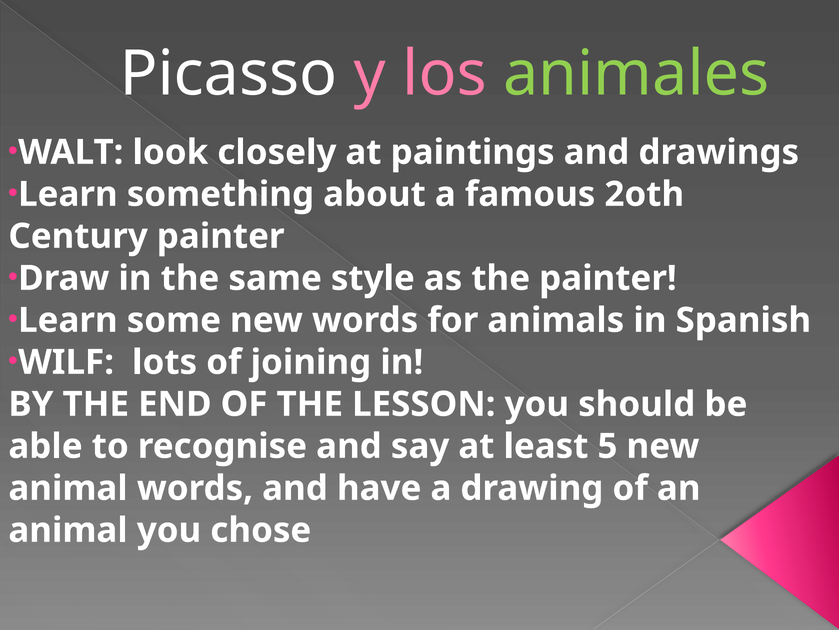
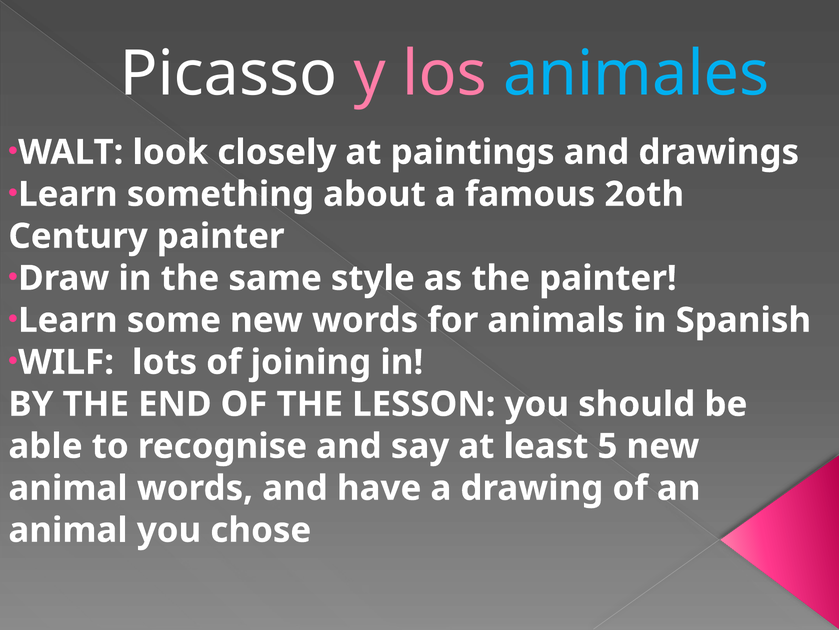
animales colour: light green -> light blue (636, 74)
